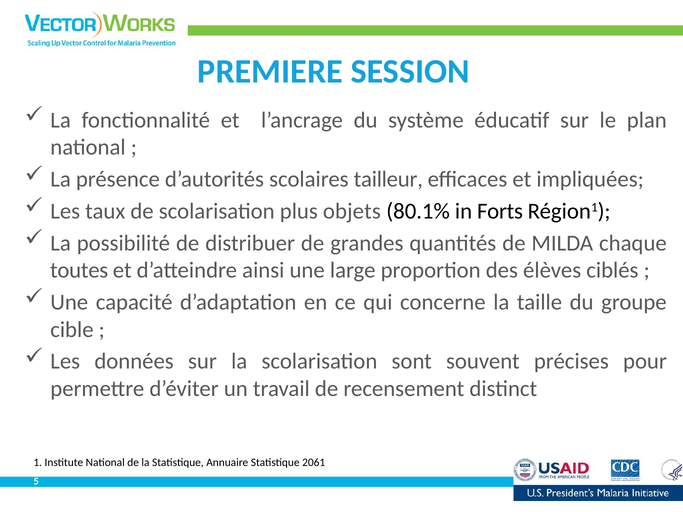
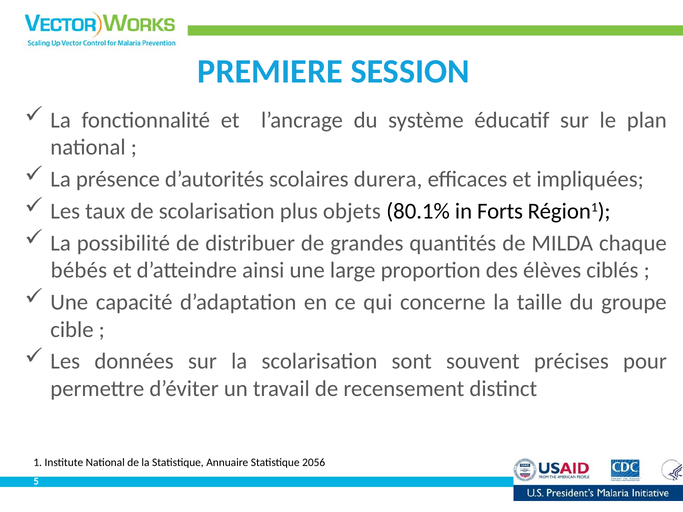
tailleur: tailleur -> durera (388, 179)
toutes: toutes -> bébés (79, 270)
2061: 2061 -> 2056 (314, 463)
